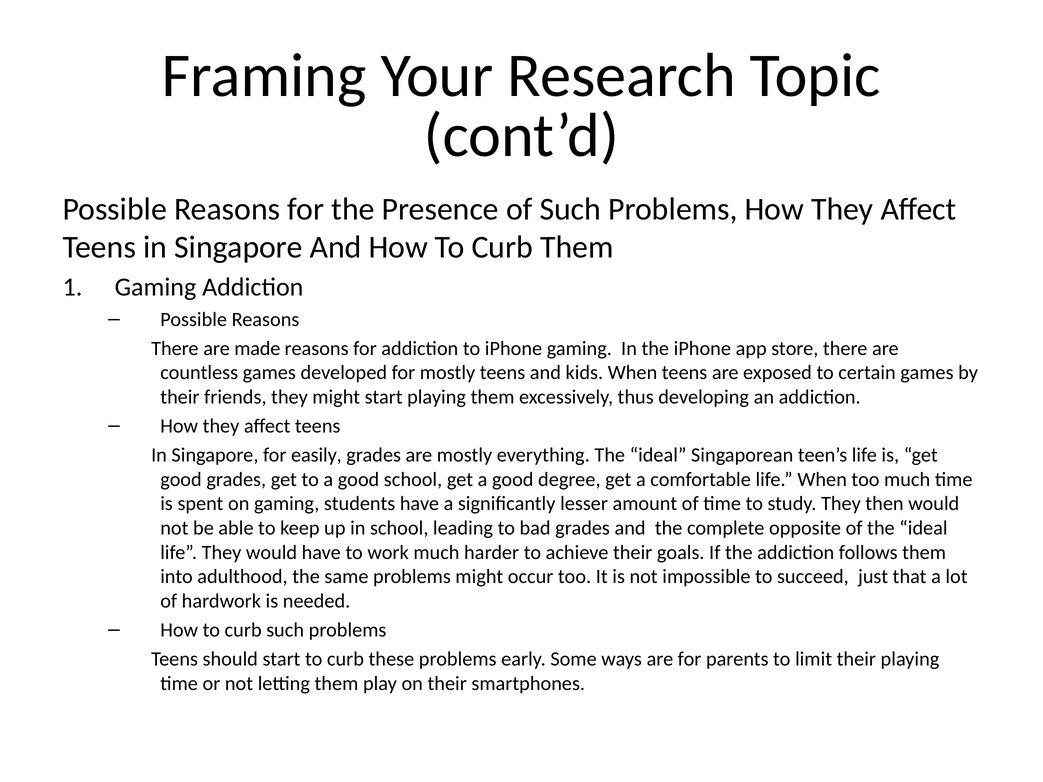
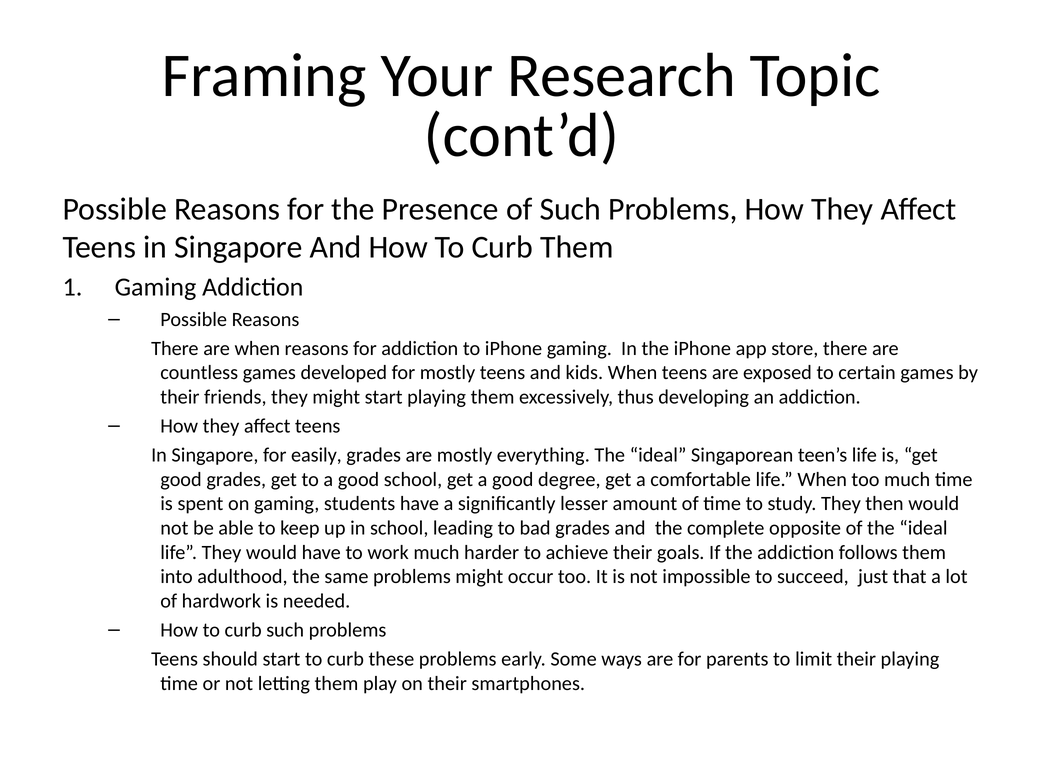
are made: made -> when (257, 349)
